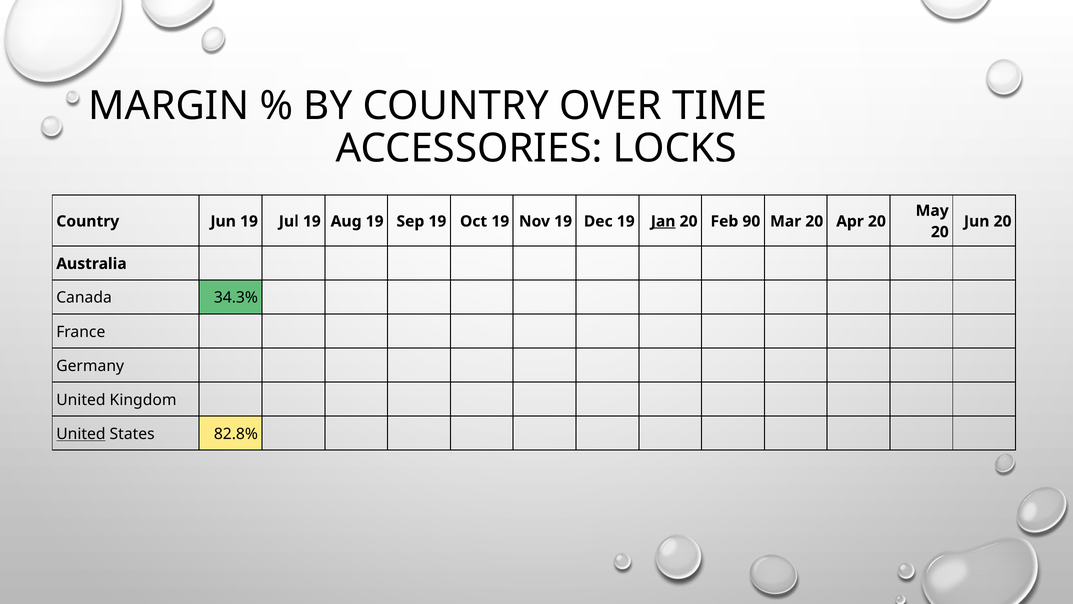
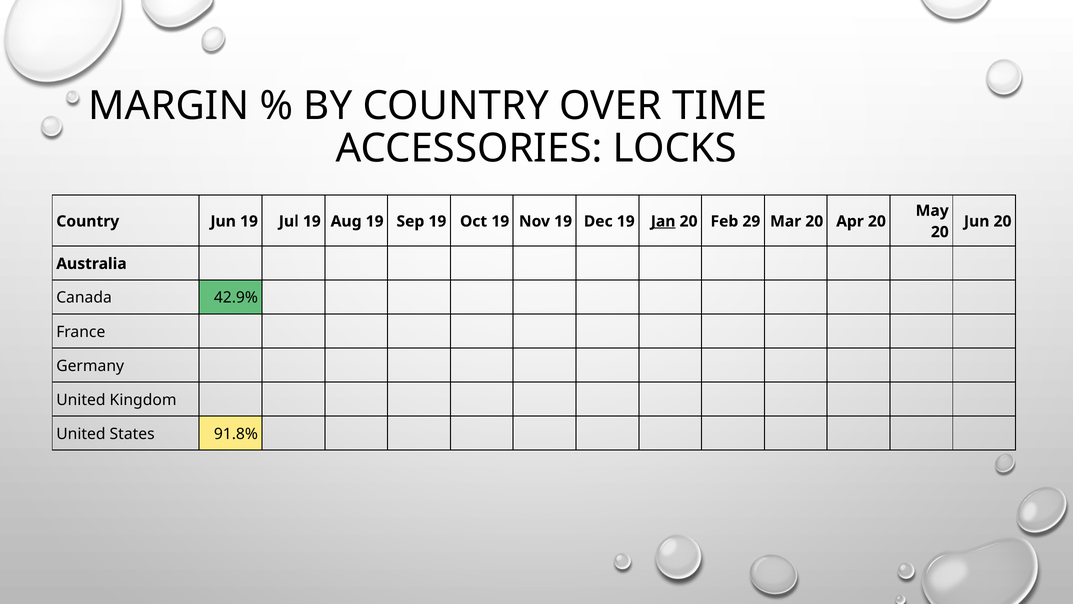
90: 90 -> 29 (751, 221)
34.3%: 34.3% -> 42.9% (236, 298)
United underline: present -> none (81, 434)
82.8%: 82.8% -> 91.8% (236, 434)
